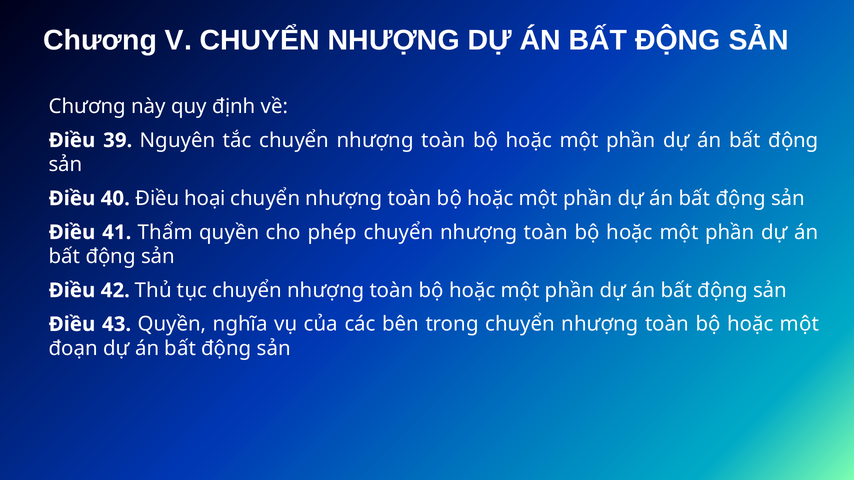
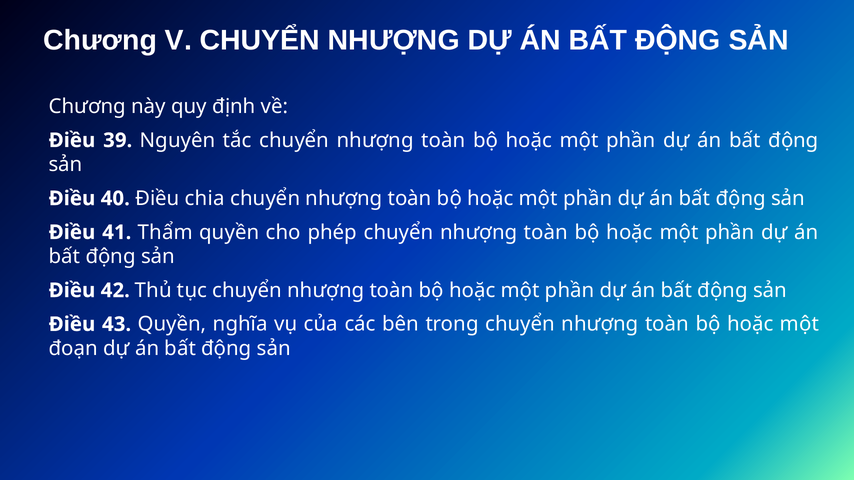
hoại: hoại -> chia (205, 199)
